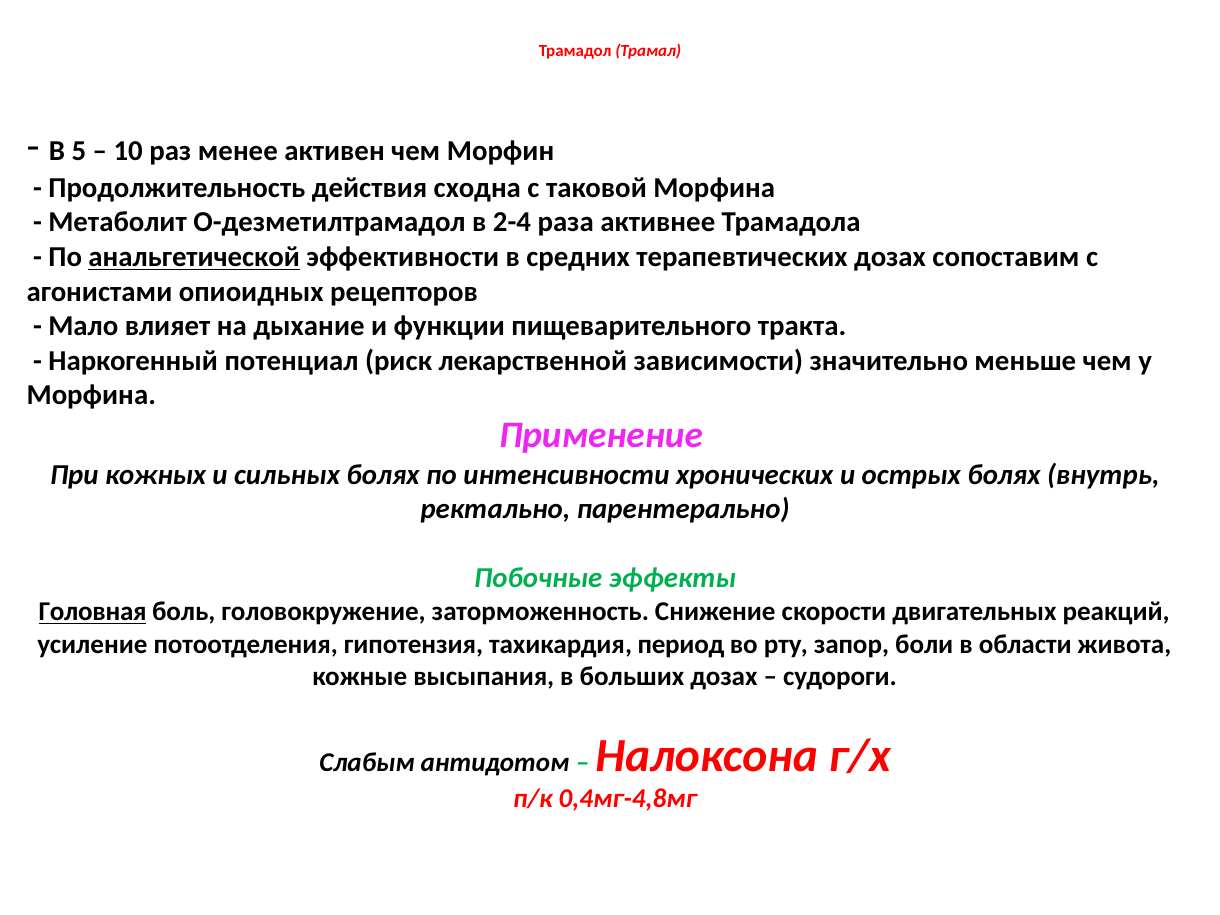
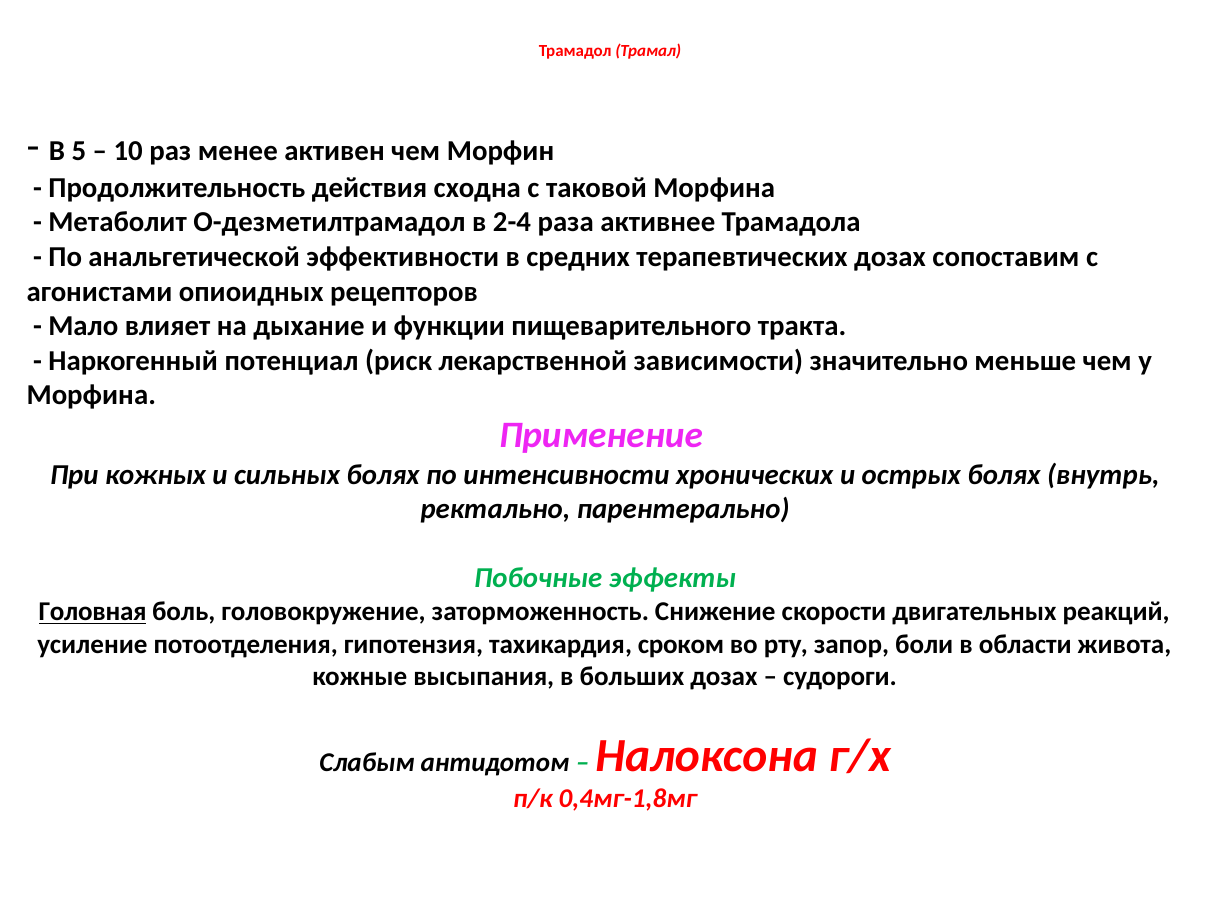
анальгетической underline: present -> none (194, 257)
период: период -> сроком (681, 644)
0,4мг-4,8мг: 0,4мг-4,8мг -> 0,4мг-1,8мг (628, 799)
